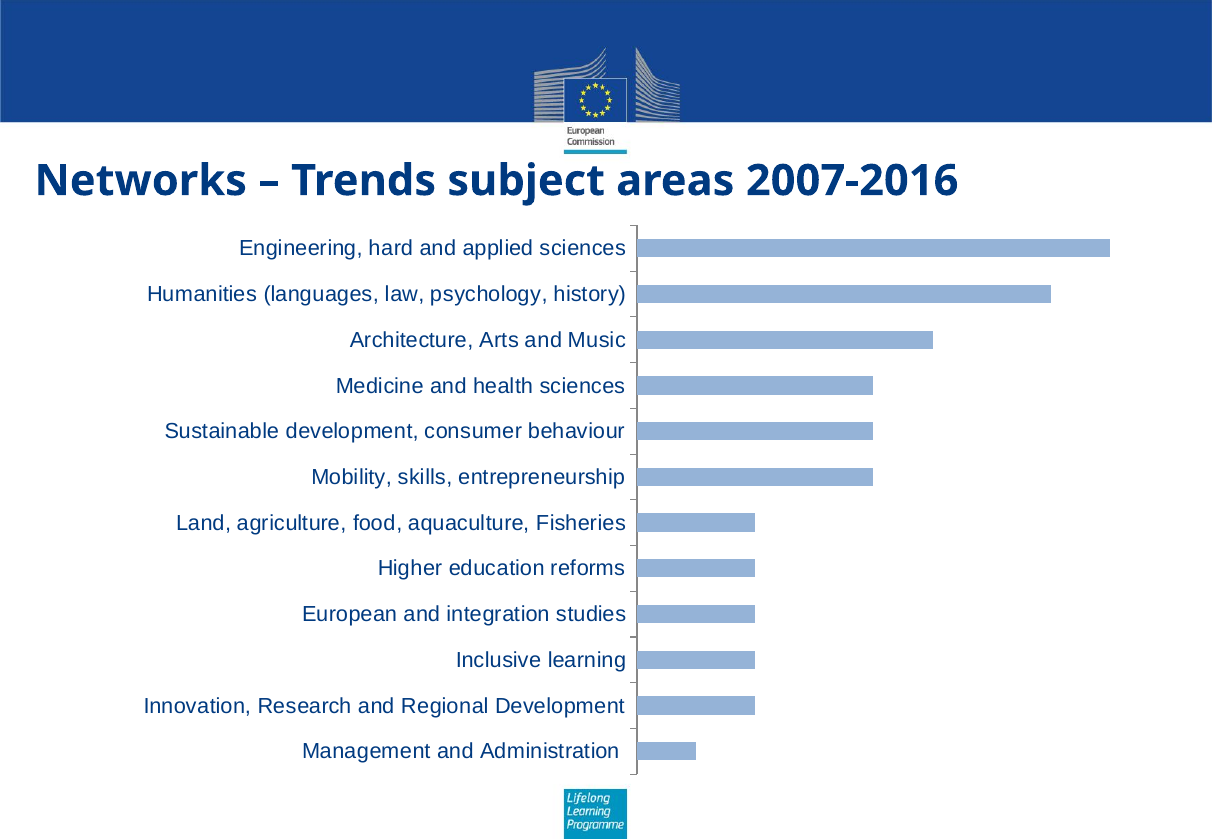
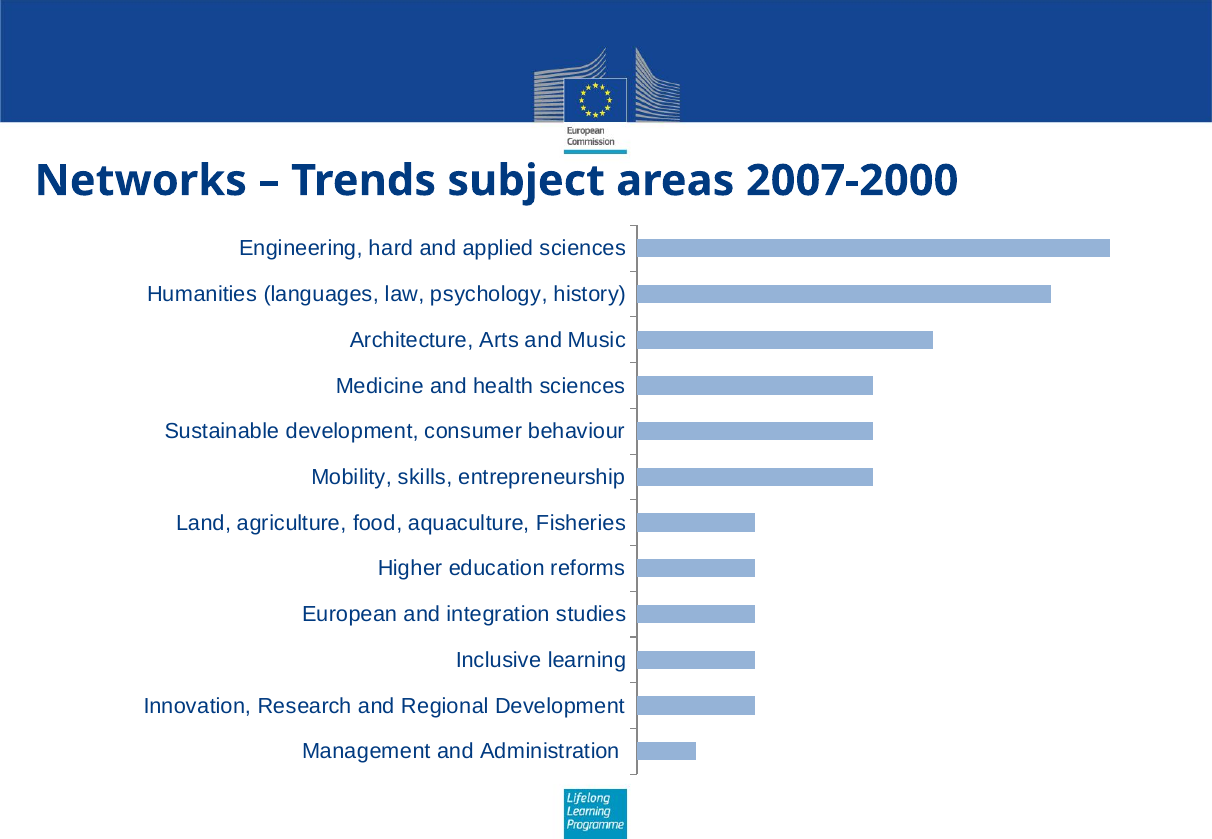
2007-2016: 2007-2016 -> 2007-2000 (852, 181)
